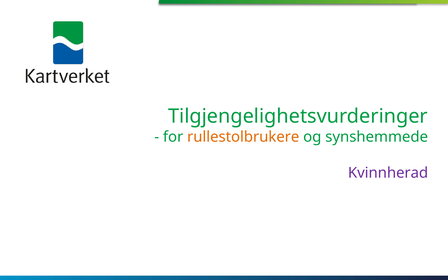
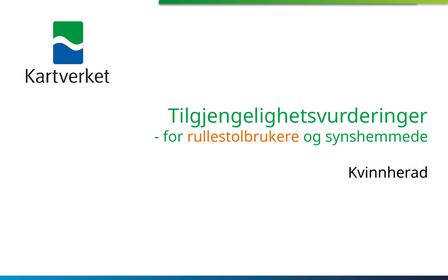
Kvinnherad colour: purple -> black (388, 173)
